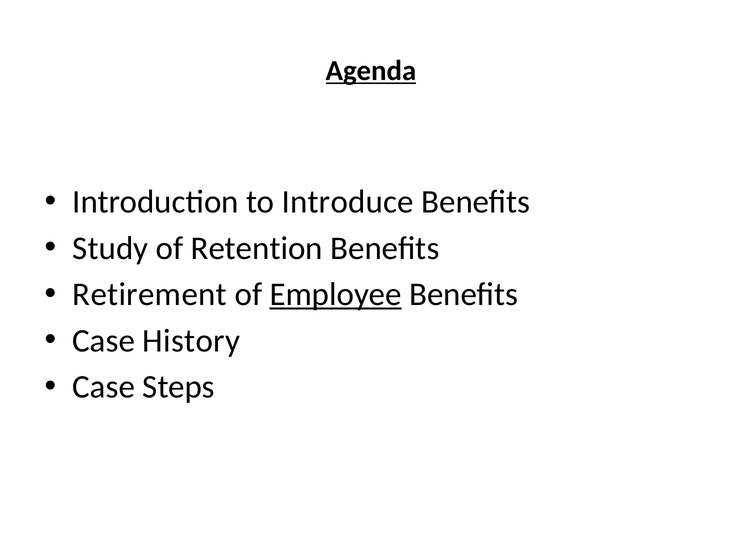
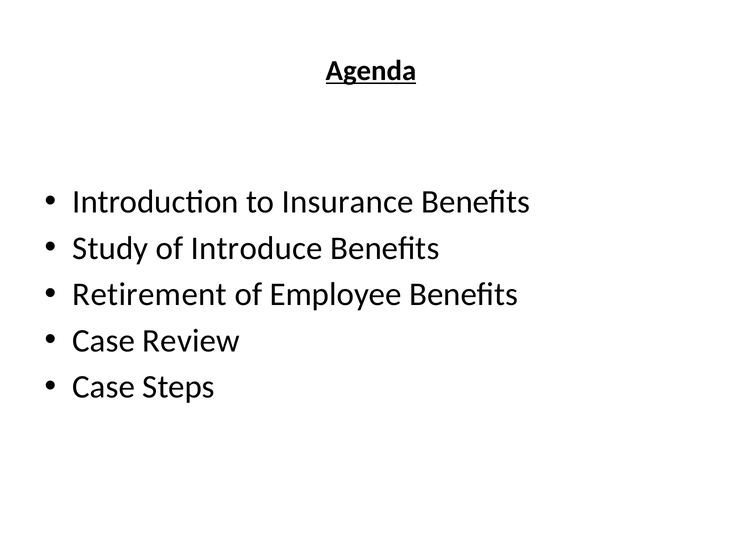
Introduce: Introduce -> Insurance (348, 202)
Retention: Retention -> Introduce (257, 248)
Employee underline: present -> none (336, 294)
History: History -> Review (191, 340)
